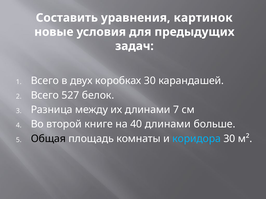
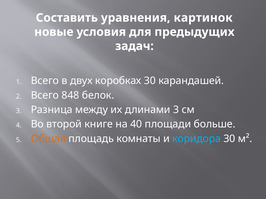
527: 527 -> 848 (70, 95)
длинами 7: 7 -> 3 (176, 110)
40 длинами: длинами -> площади (168, 124)
Общая colour: black -> orange (48, 139)
